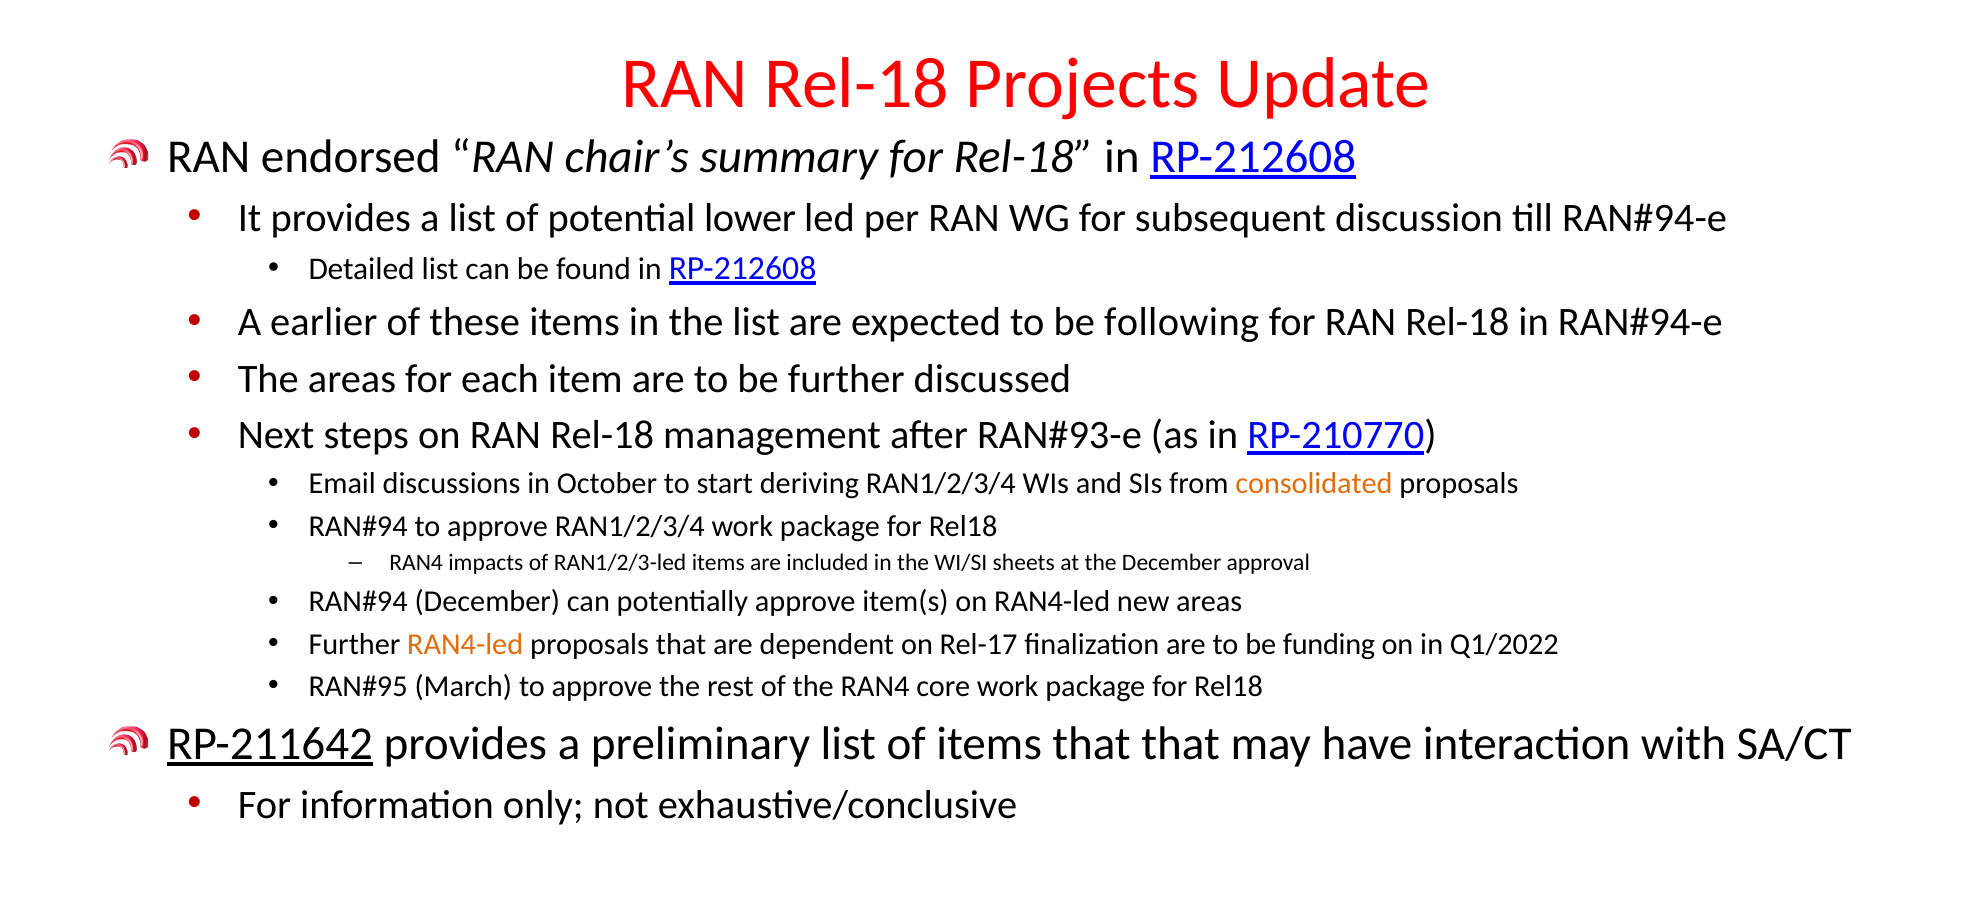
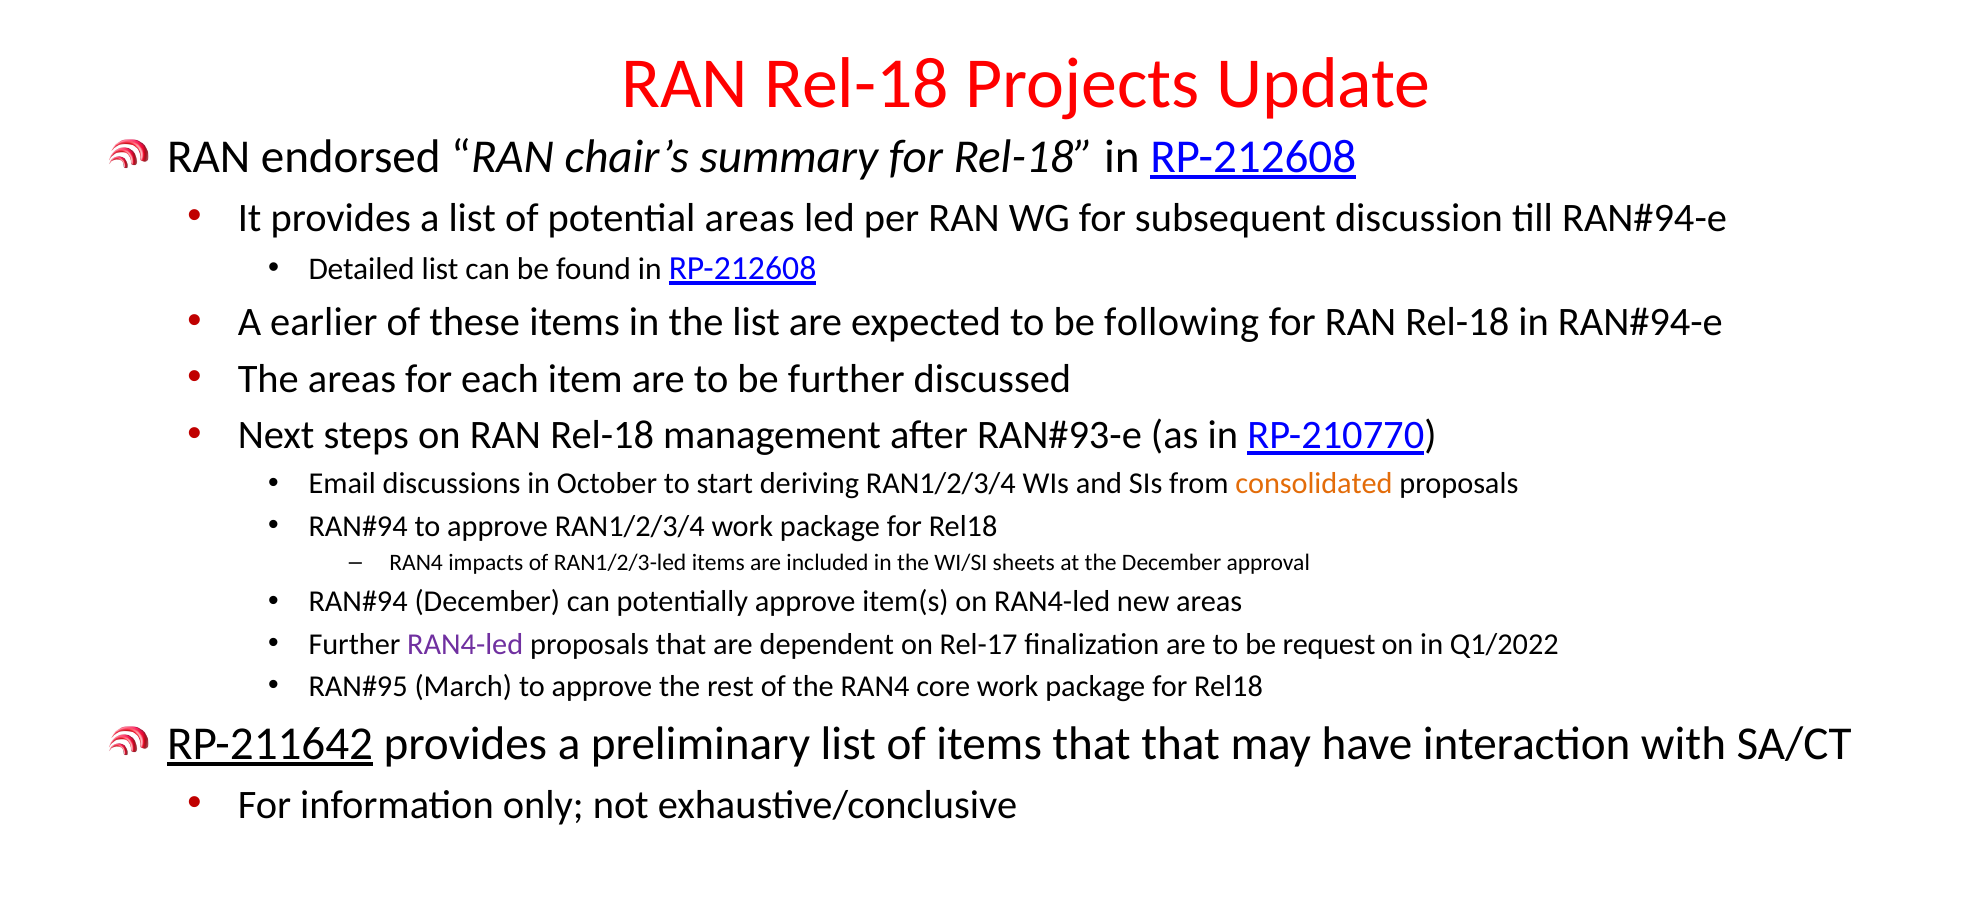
potential lower: lower -> areas (750, 218)
RAN4-led colour: orange -> purple (465, 644)
funding: funding -> request (1329, 644)
